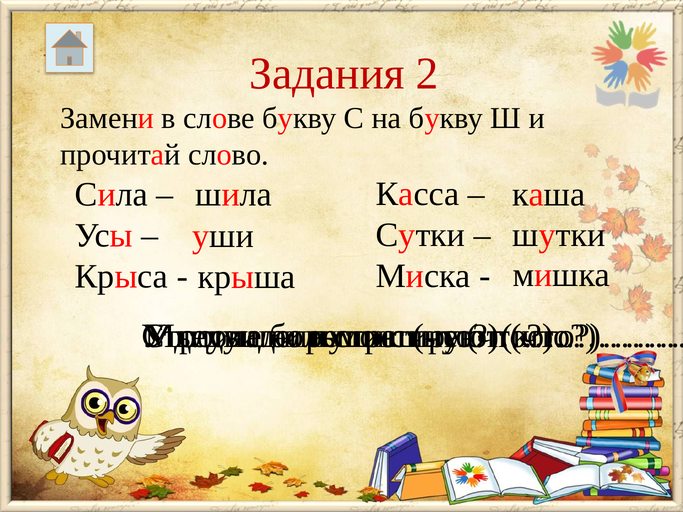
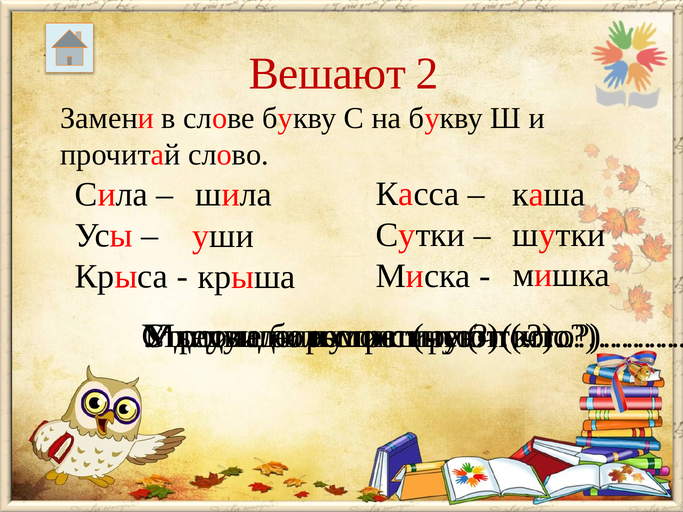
Задания: Задания -> Вешают (327, 74)
